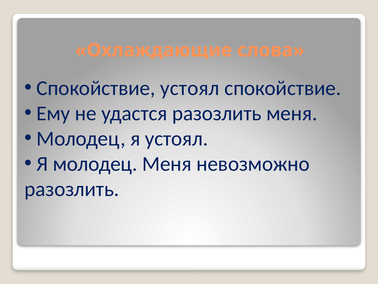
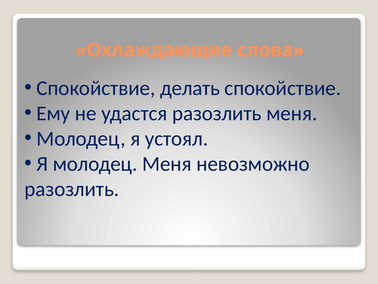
Спокойствие устоял: устоял -> делать (190, 88)
